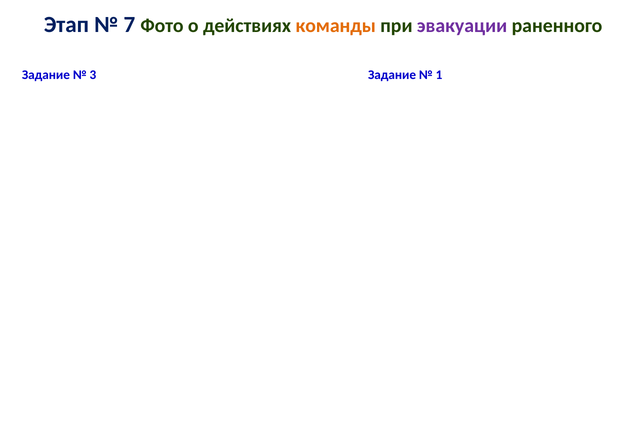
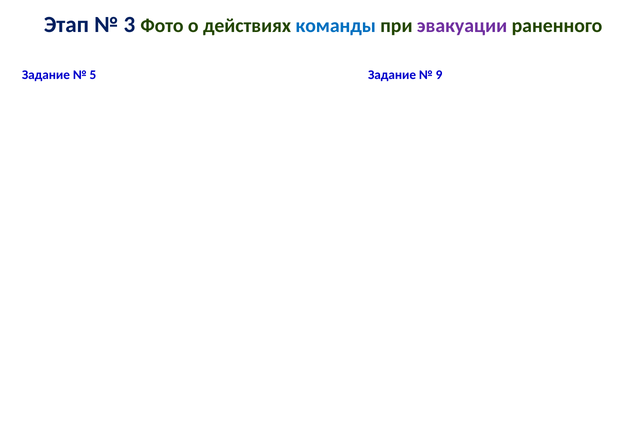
7: 7 -> 3 (129, 25)
команды colour: orange -> blue (336, 26)
3: 3 -> 5 (93, 75)
1: 1 -> 9 (439, 75)
